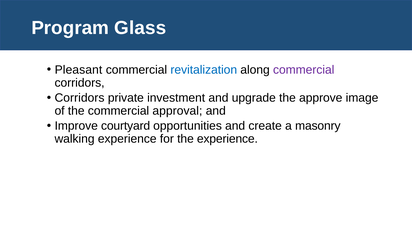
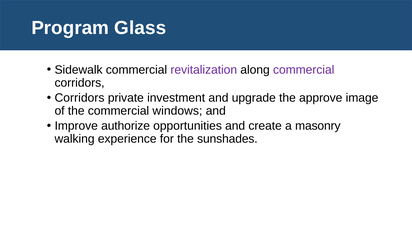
Pleasant: Pleasant -> Sidewalk (79, 70)
revitalization colour: blue -> purple (204, 70)
approval: approval -> windows (177, 111)
courtyard: courtyard -> authorize (126, 126)
the experience: experience -> sunshades (227, 139)
